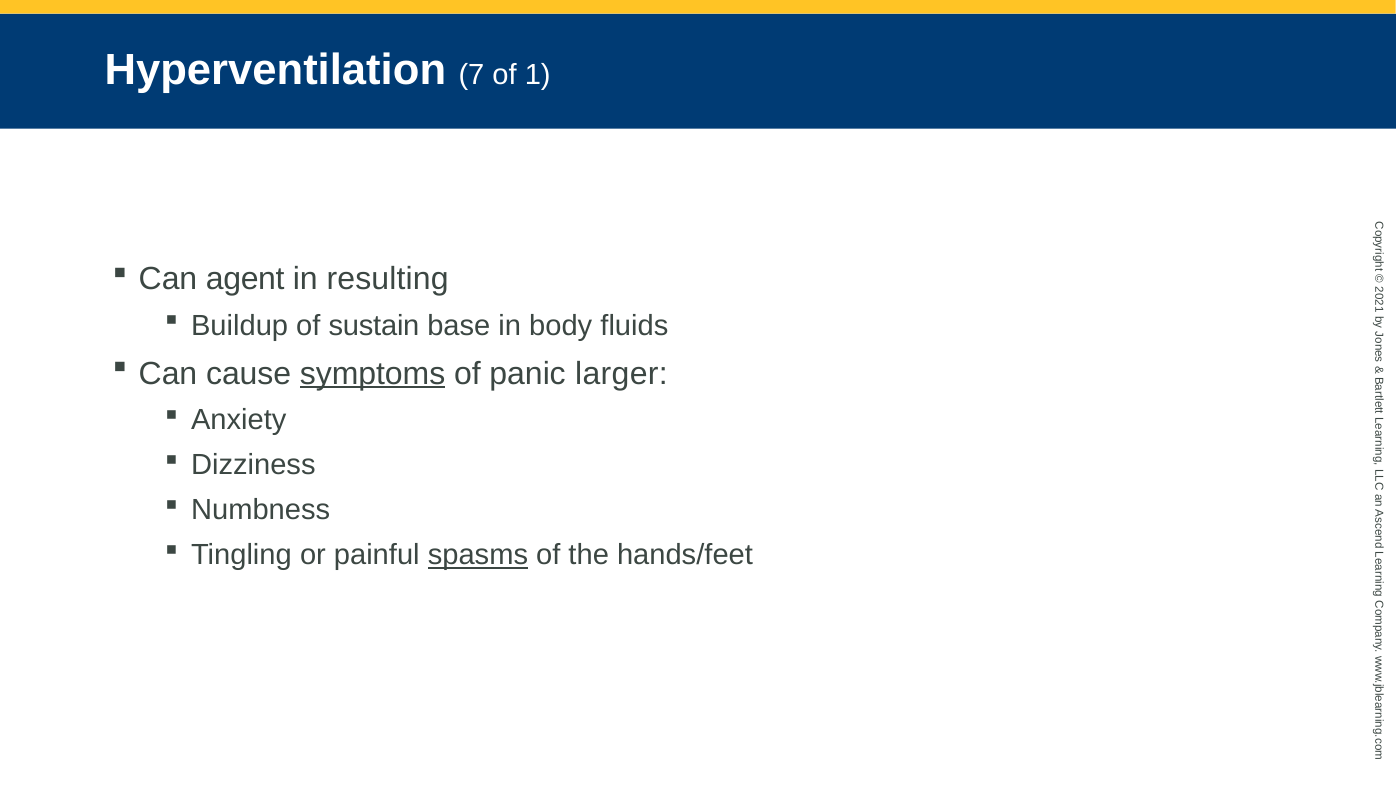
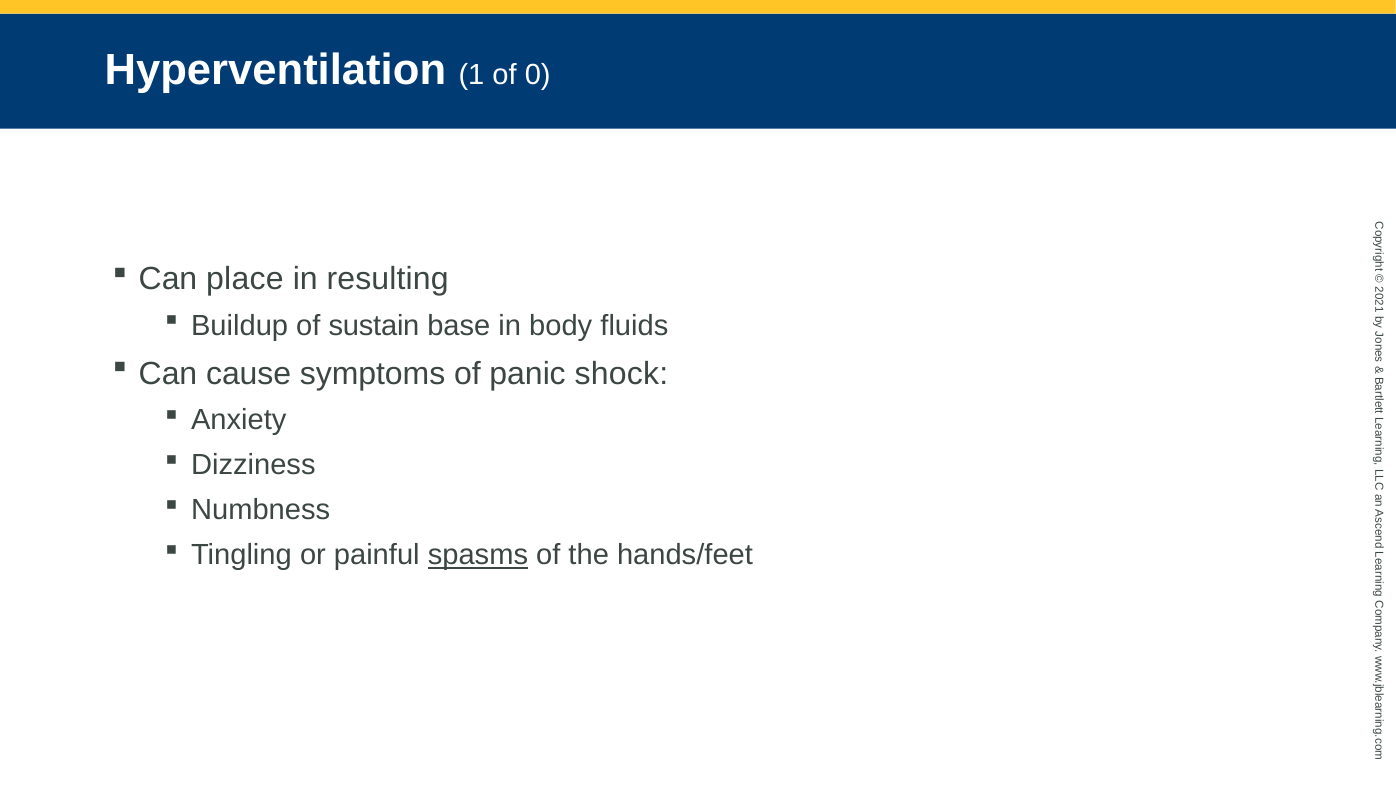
Hyperventilation 7: 7 -> 1 (471, 75)
of 1: 1 -> 0 (538, 75)
agent: agent -> place (245, 279)
symptoms underline: present -> none (373, 374)
larger: larger -> shock (621, 374)
